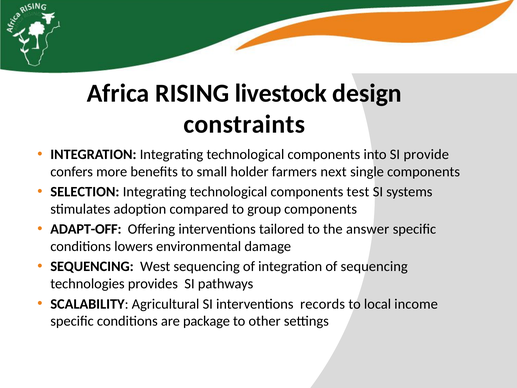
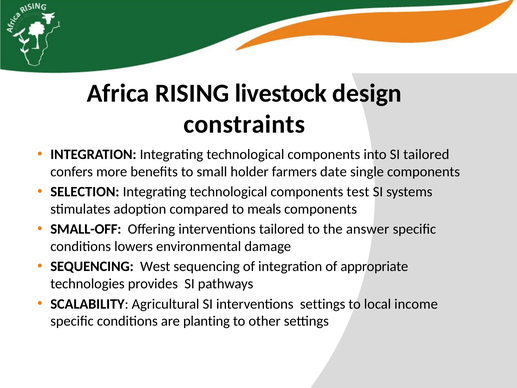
SI provide: provide -> tailored (426, 154)
next: next -> date (334, 172)
group: group -> meals (264, 209)
ADAPT-OFF: ADAPT-OFF -> SMALL-OFF (86, 229)
of sequencing: sequencing -> appropriate (374, 266)
interventions records: records -> settings (323, 304)
package: package -> planting (206, 321)
